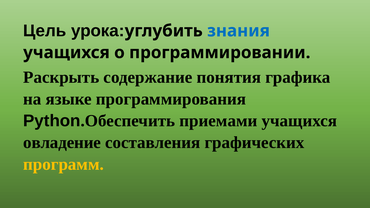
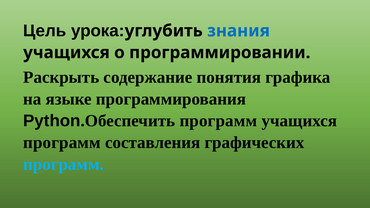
Python.Обеспечить приемами: приемами -> программ (218, 121)
овладение: овладение -> программ (62, 143)
программ colour: yellow -> light blue (63, 164)
